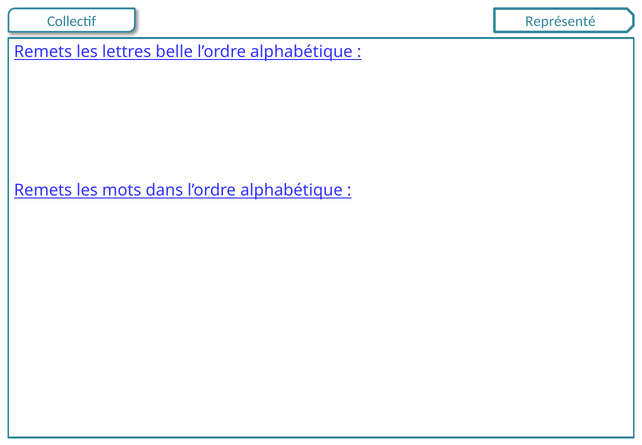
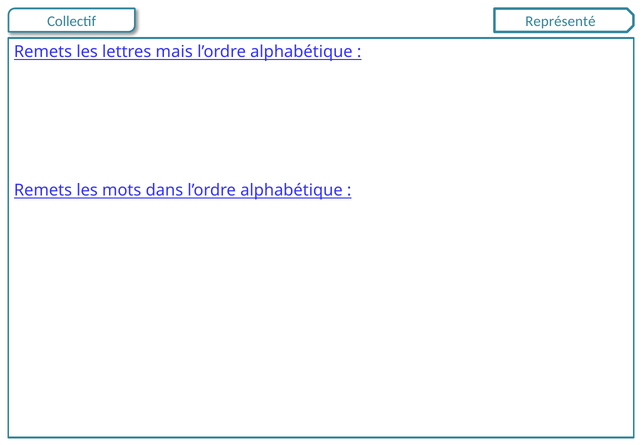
belle: belle -> mais (174, 52)
